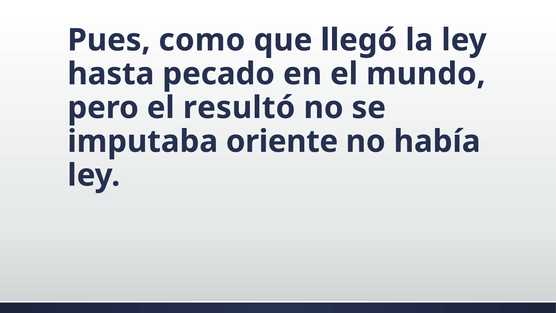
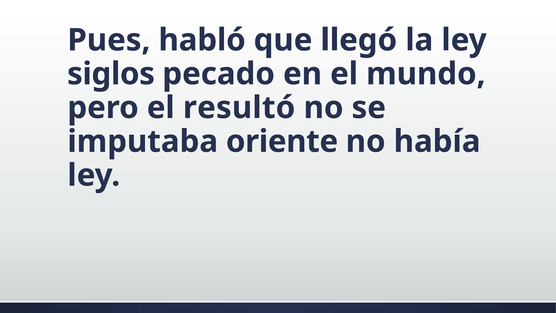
como: como -> habló (202, 40)
hasta: hasta -> siglos (111, 74)
